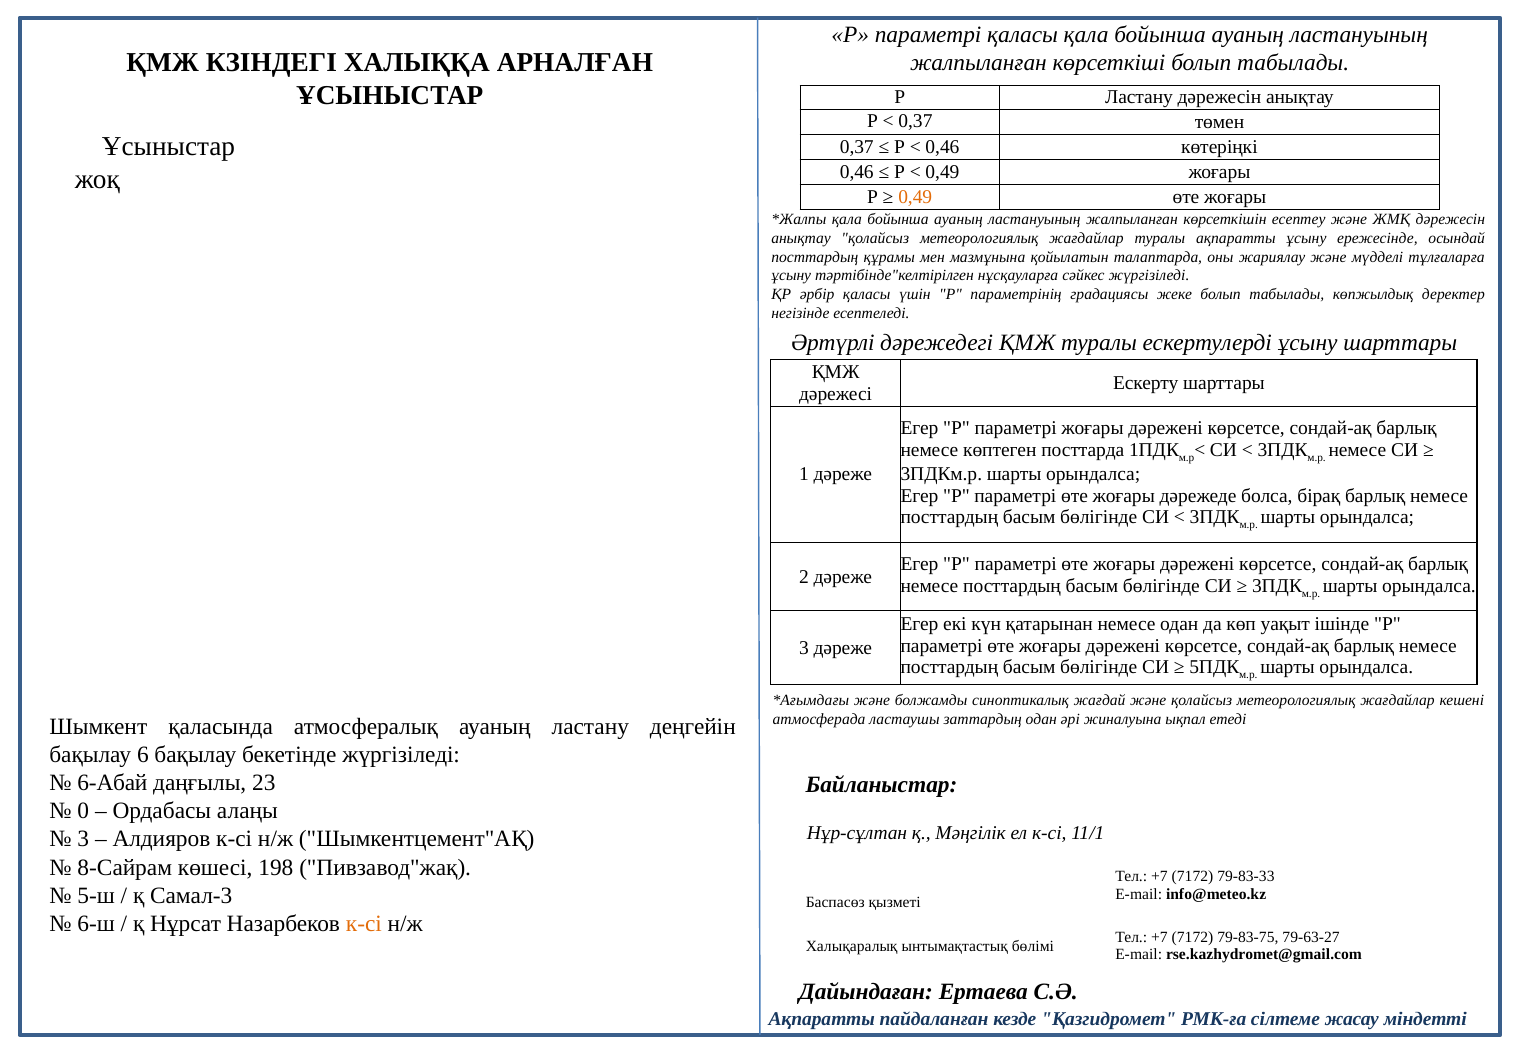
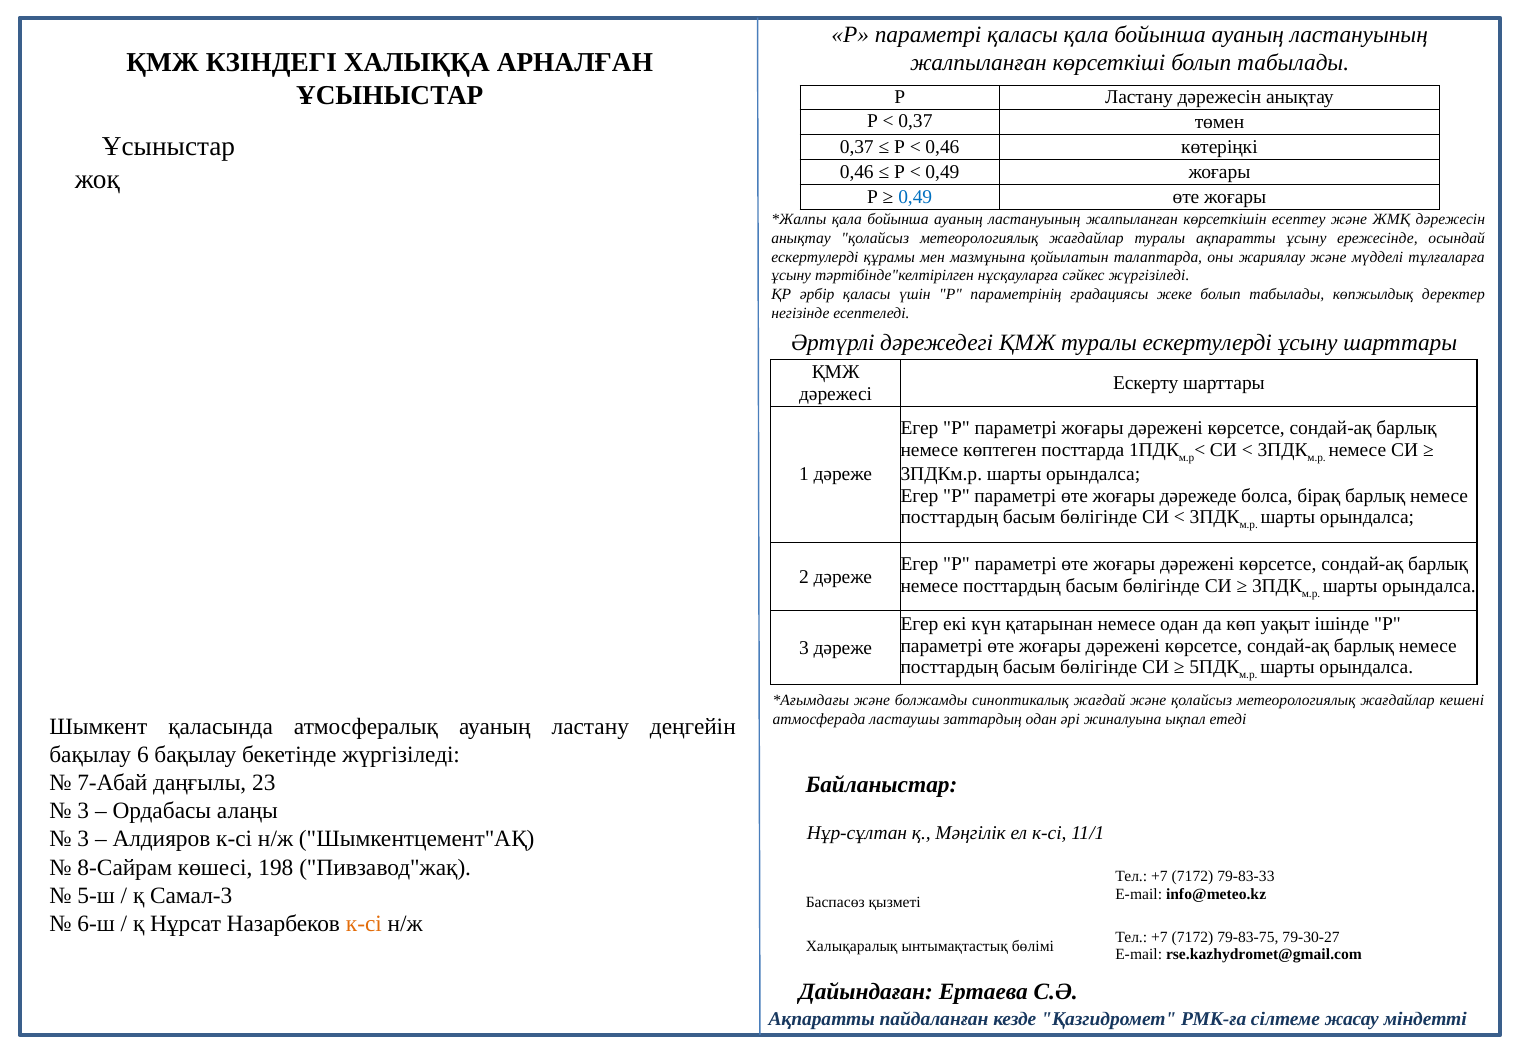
0,49 colour: orange -> blue (915, 197)
посттардың: посттардың -> ескертулерді (815, 257)
6-Абай: 6-Абай -> 7-Абай (112, 783)
0: 0 -> 3 (83, 811)
79-63-27: 79-63-27 -> 79-30-27 (1311, 937)
